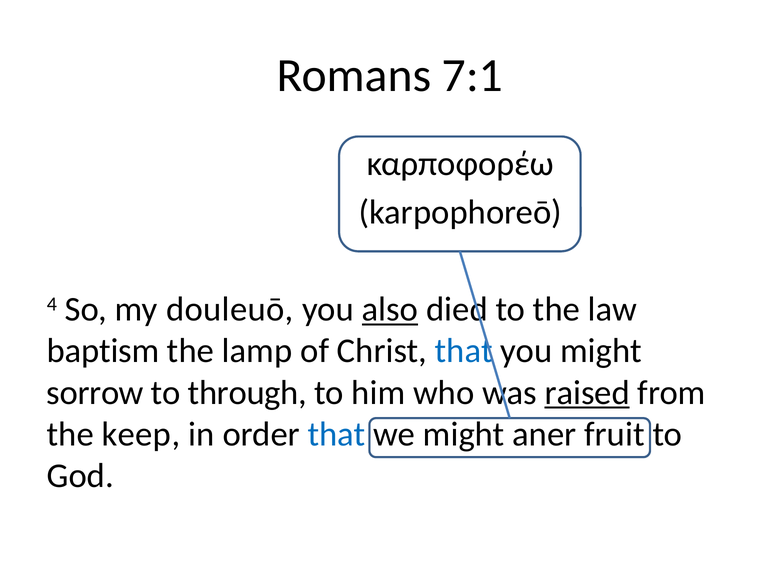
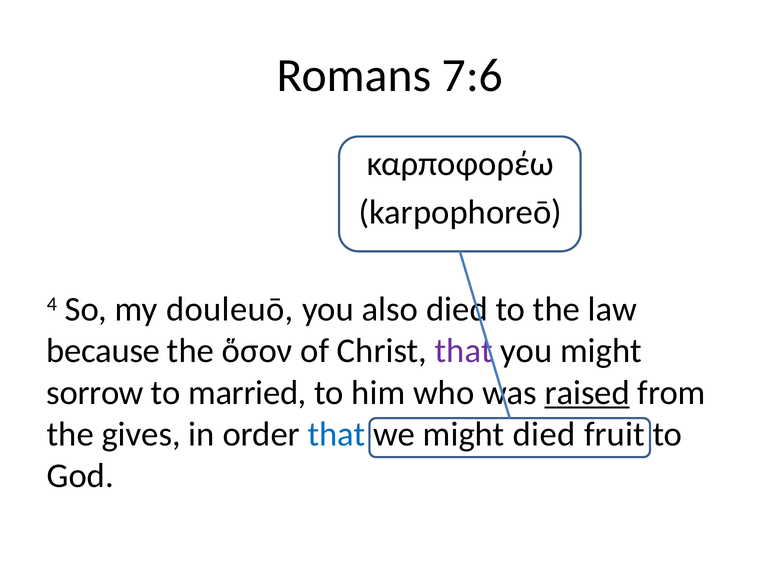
7:1: 7:1 -> 7:6 (472, 76)
also underline: present -> none (390, 309)
baptism: baptism -> because (103, 351)
lamp: lamp -> ὅσον (257, 351)
that colour: blue -> purple (464, 351)
through: through -> married (247, 393)
keep: keep -> gives (141, 434)
might aner: aner -> died (544, 434)
